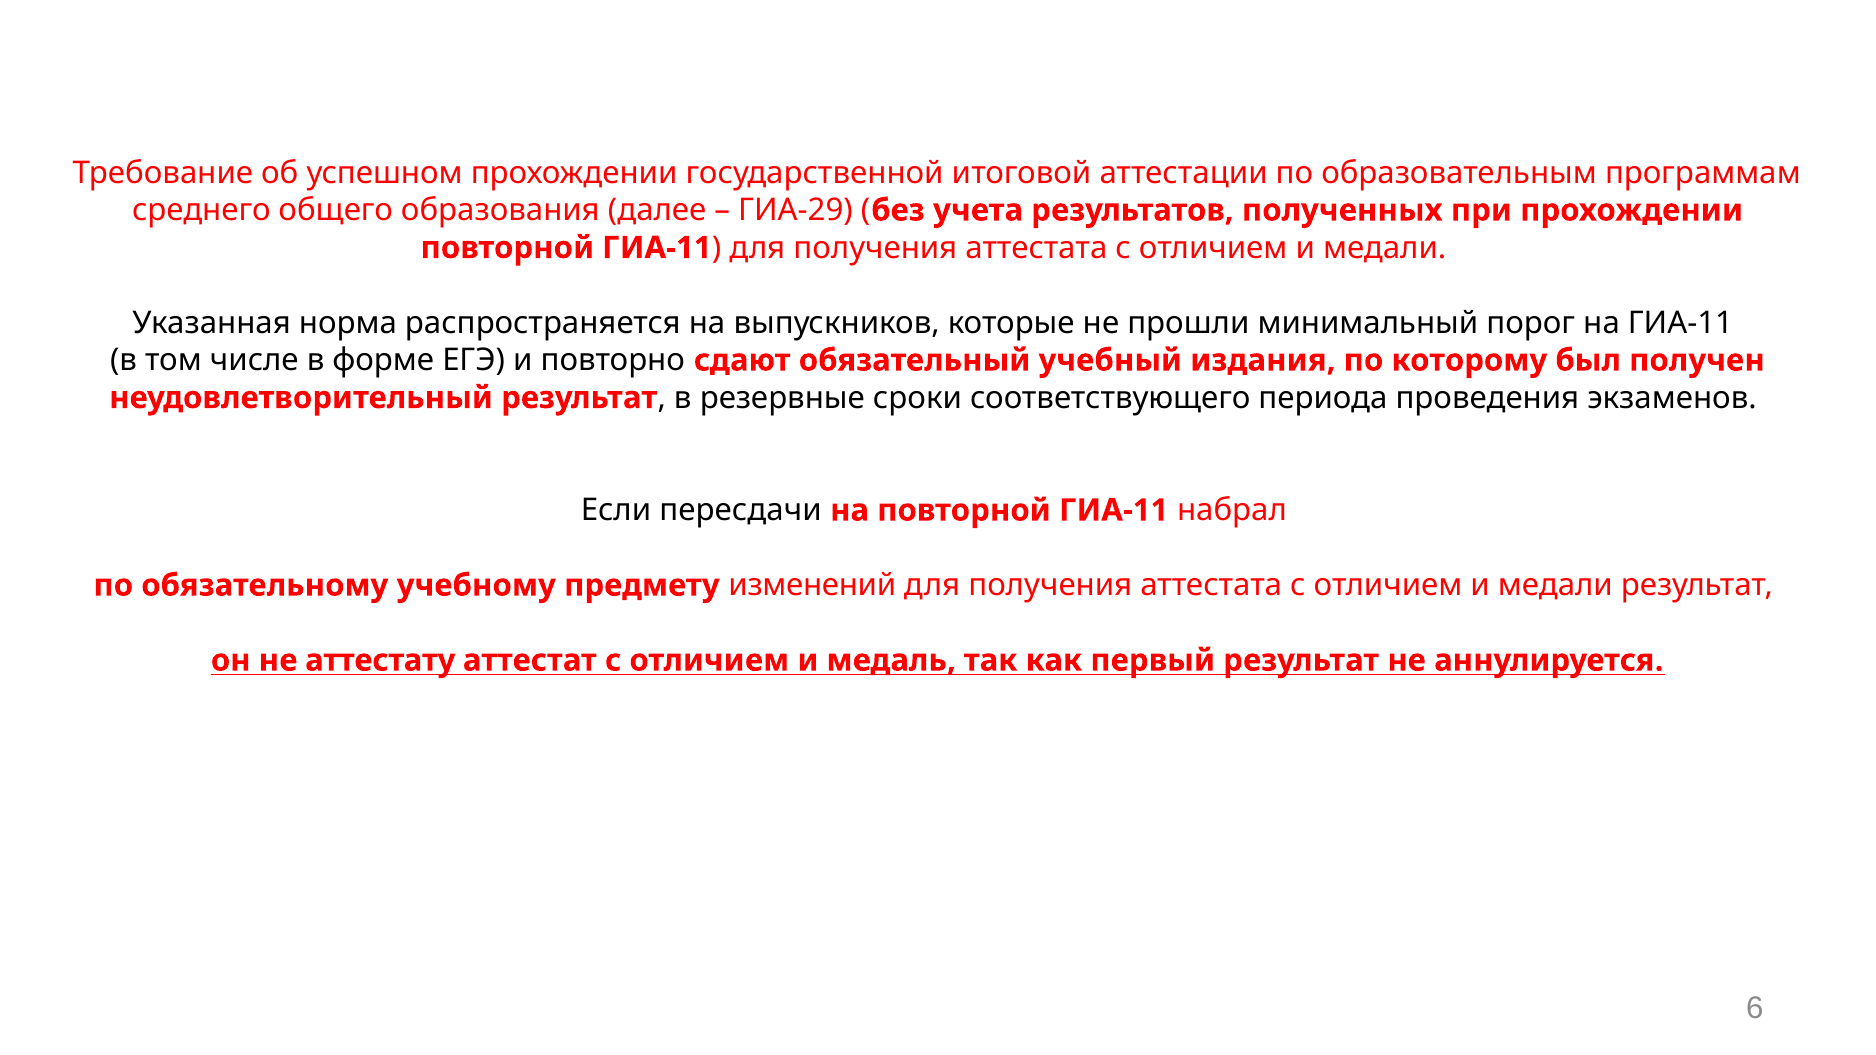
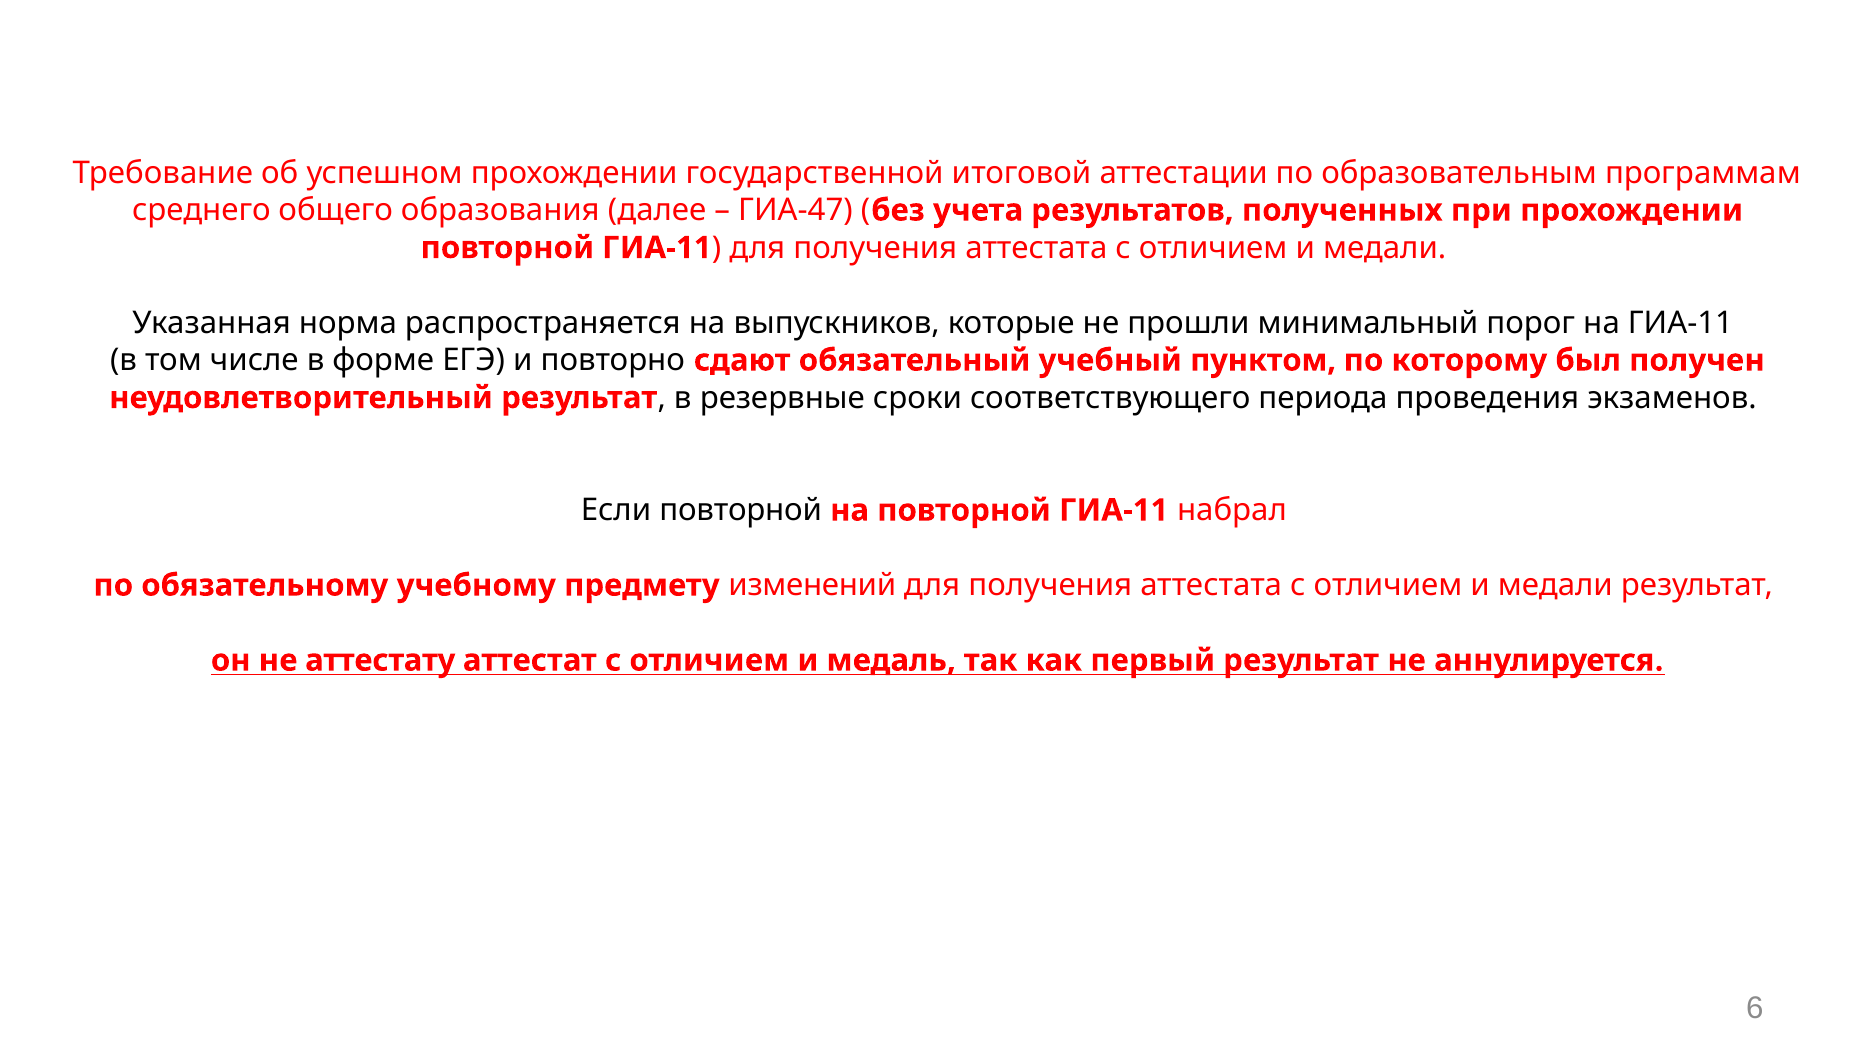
ГИА-29: ГИА-29 -> ГИА-47 (795, 210)
издания: издания -> пунктом (1263, 360)
Если пересдачи: пересдачи -> повторной (741, 510)
